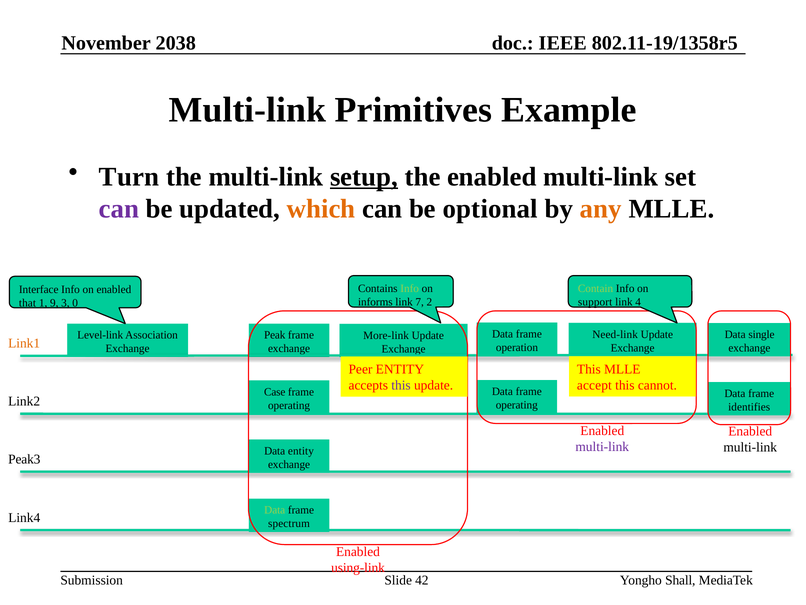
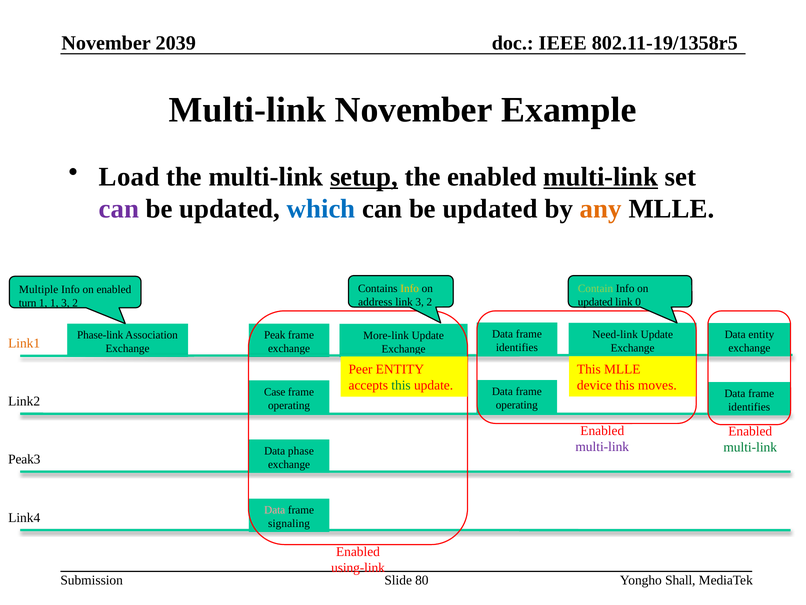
2038: 2038 -> 2039 (176, 43)
Multi-link Primitives: Primitives -> November (414, 110)
Turn: Turn -> Load (129, 177)
multi-link underline: none -> present (601, 177)
which colour: orange -> blue (321, 209)
optional: optional -> updated (490, 209)
Info colour: light green -> yellow (410, 288)
Interface: Interface -> Multiple (39, 289)
informs: informs -> address (375, 302)
link 7: 7 -> 3 (420, 302)
support: support -> updated (595, 302)
4: 4 -> 0 (638, 302)
that: that -> turn (28, 303)
1 9: 9 -> 1 (54, 303)
0: 0 -> 2 (75, 303)
Data single: single -> entity (761, 334)
Level-link: Level-link -> Phase-link (100, 335)
operation: operation -> identifies (517, 347)
accept: accept -> device (594, 385)
cannot: cannot -> moves (657, 385)
this colour: purple -> green (401, 385)
multi-link colour: black -> green (750, 447)
Data entity: entity -> phase (301, 451)
Data colour: light green -> pink (275, 510)
spectrum: spectrum -> signaling (289, 523)
42: 42 -> 80 (422, 580)
